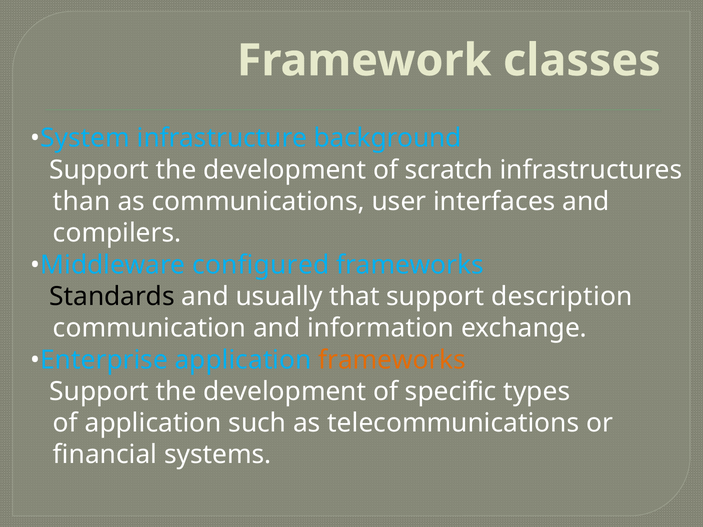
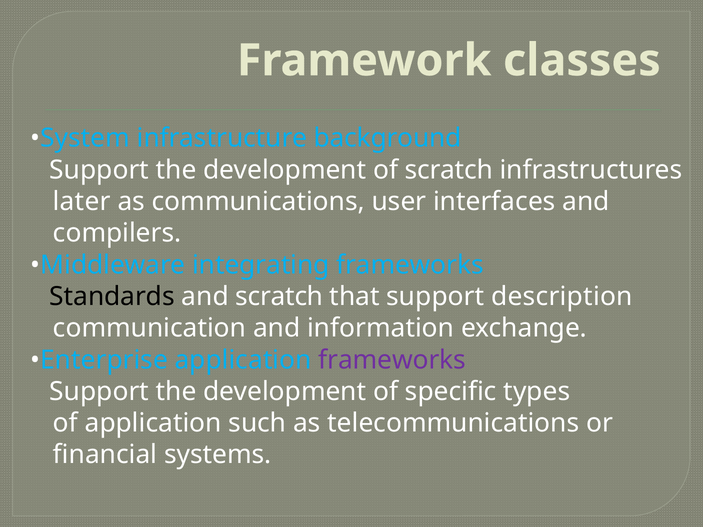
than: than -> later (82, 202)
configured: configured -> integrating (261, 265)
and usually: usually -> scratch (279, 297)
frameworks colour: orange -> purple (392, 360)
